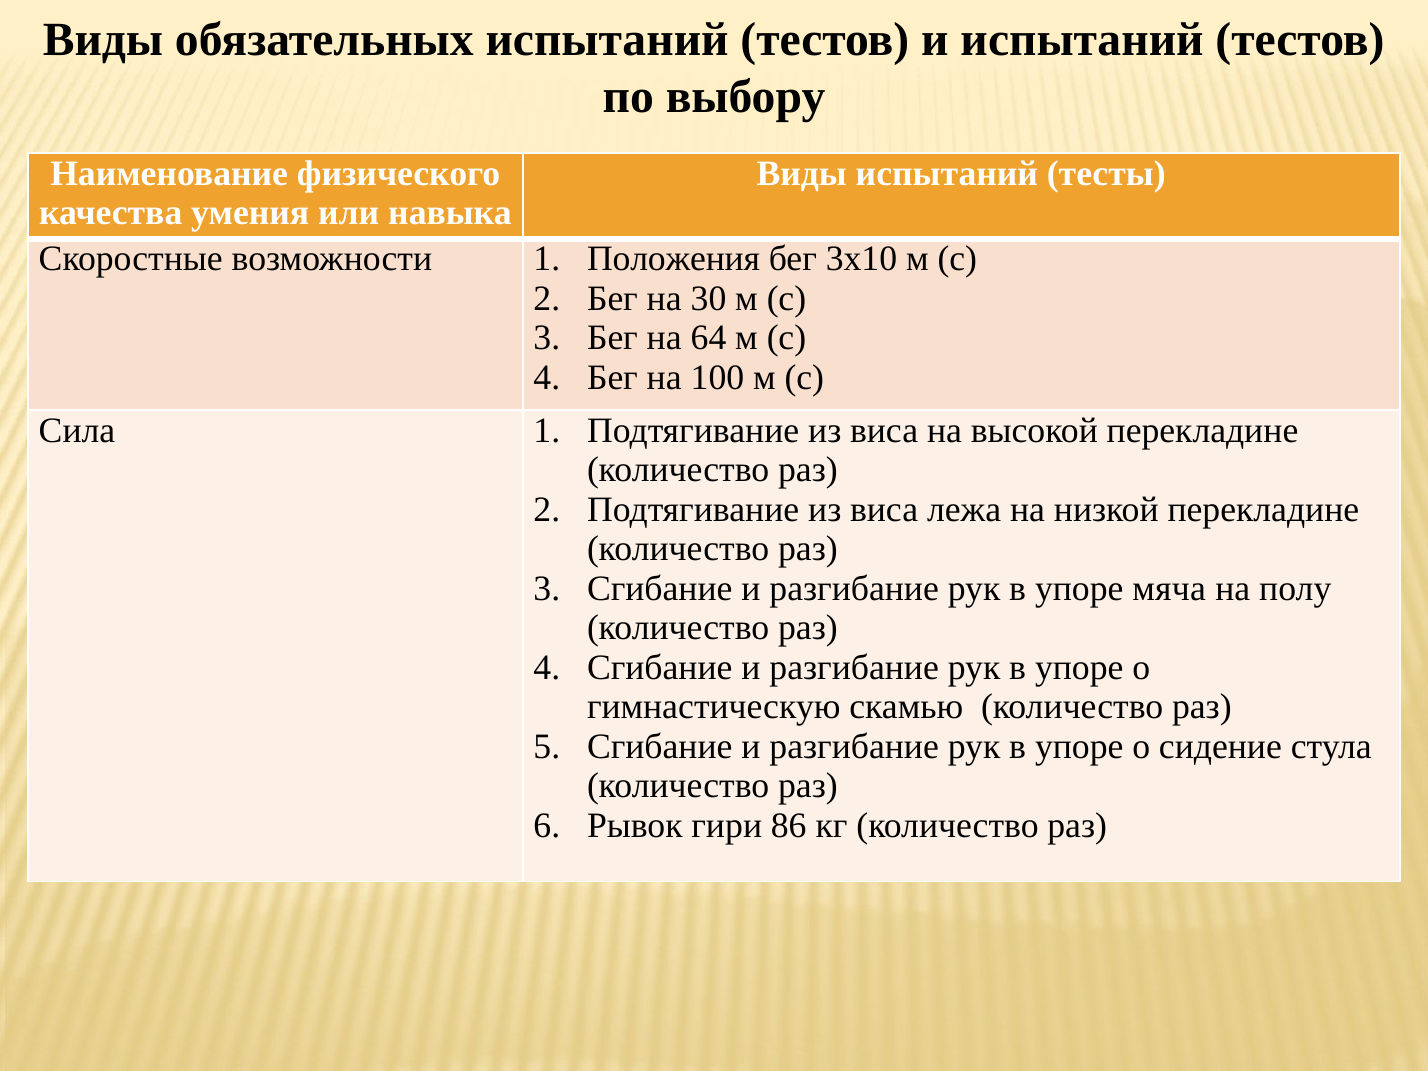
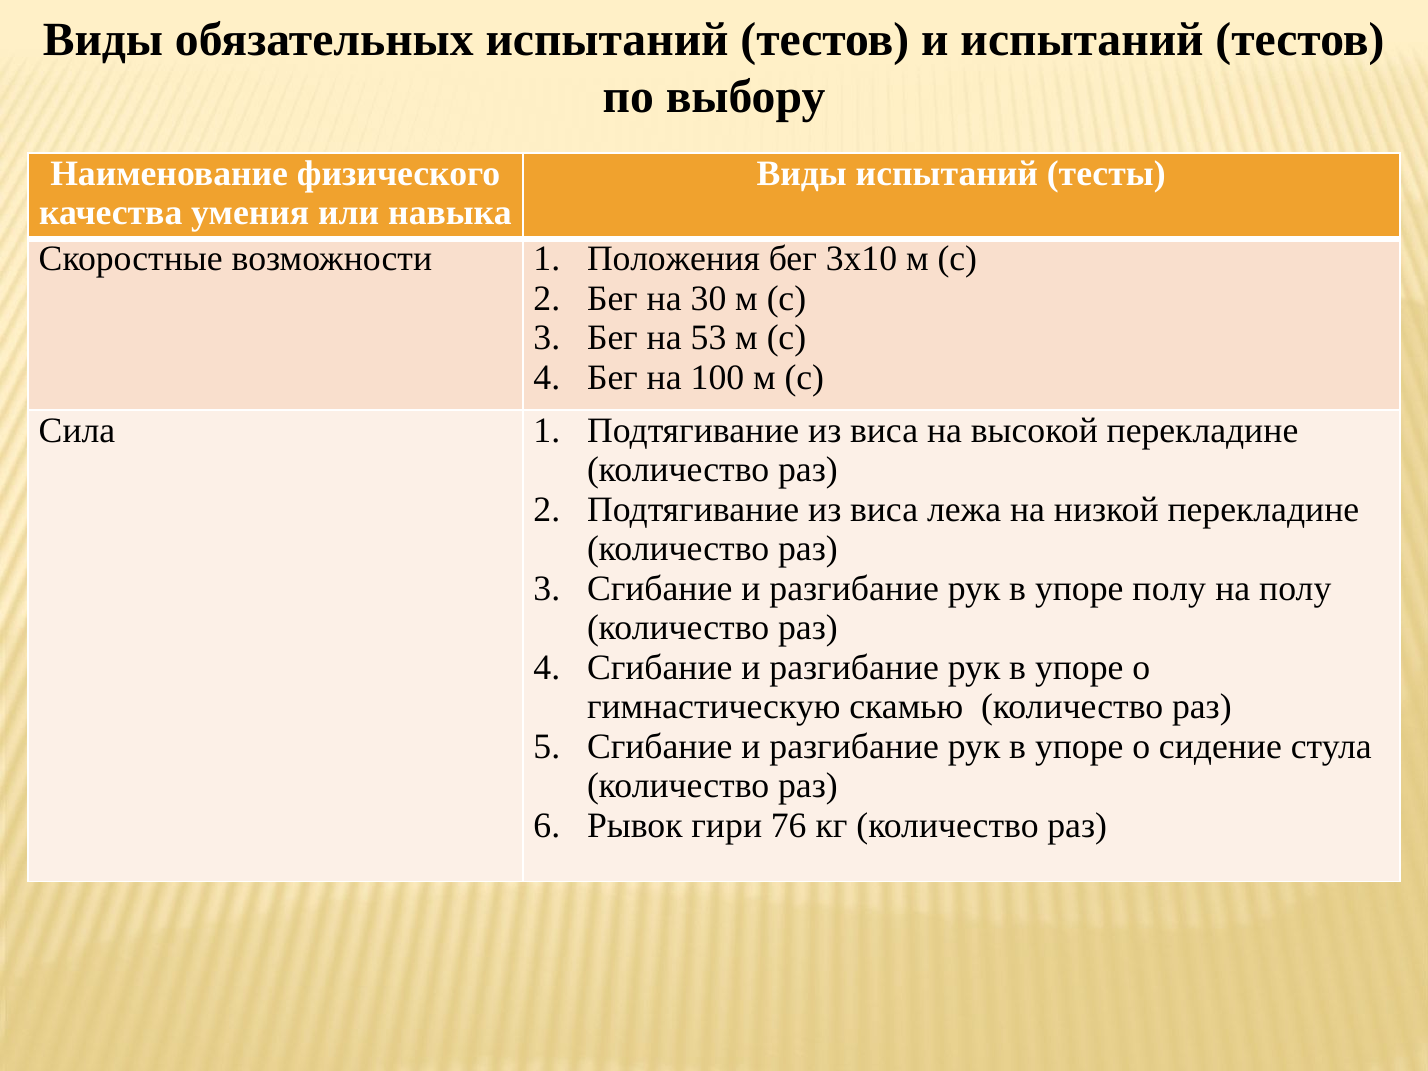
64: 64 -> 53 (709, 338)
упоре мяча: мяча -> полу (1169, 588)
86: 86 -> 76 (789, 826)
